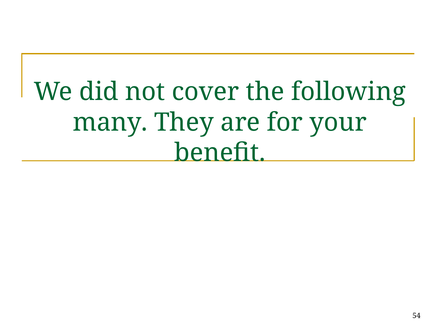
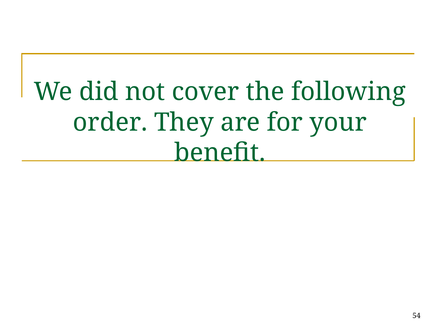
many: many -> order (110, 122)
